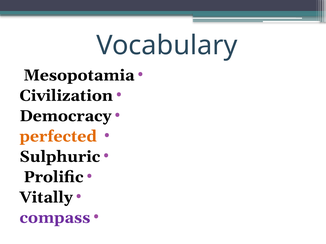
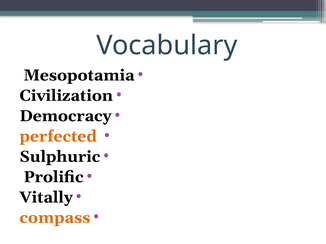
compass colour: purple -> orange (55, 218)
